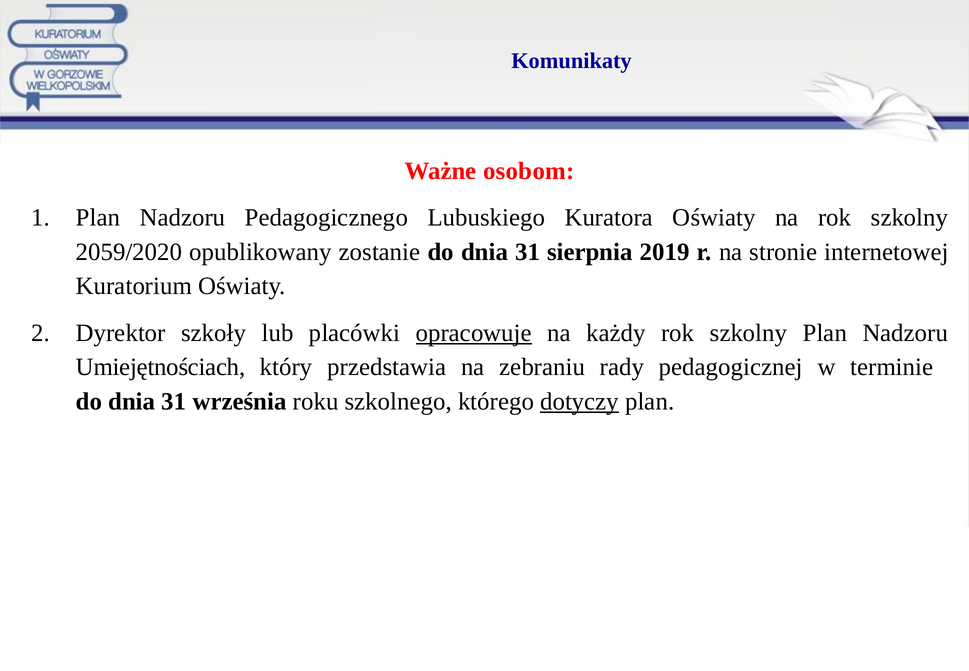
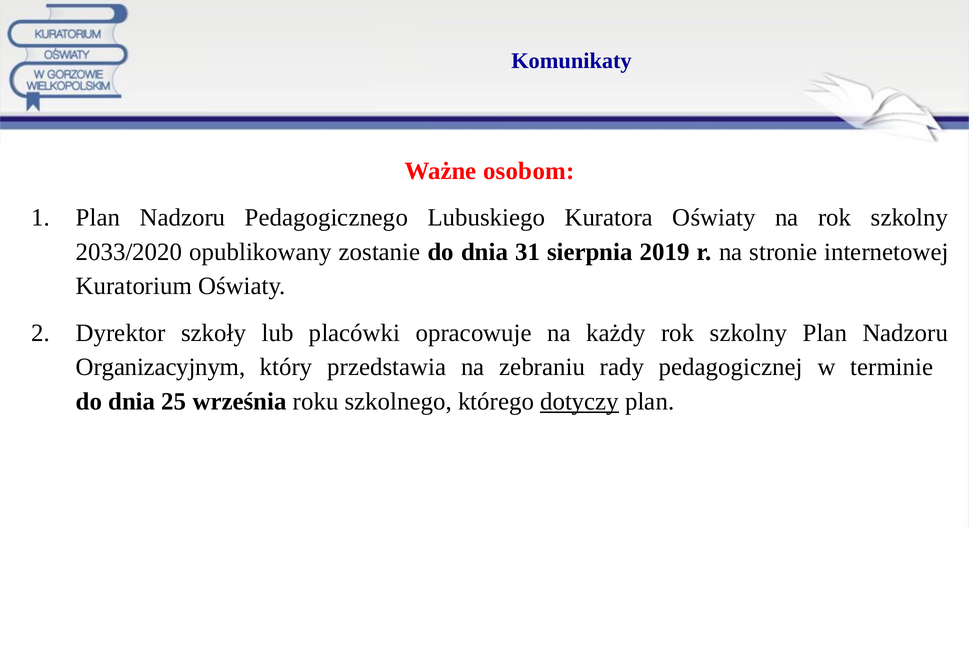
2059/2020: 2059/2020 -> 2033/2020 (129, 252)
opracowuje underline: present -> none (474, 333)
Umiejętnościach: Umiejętnościach -> Organizacyjnym (161, 367)
31: 31 -> 25 (174, 401)
